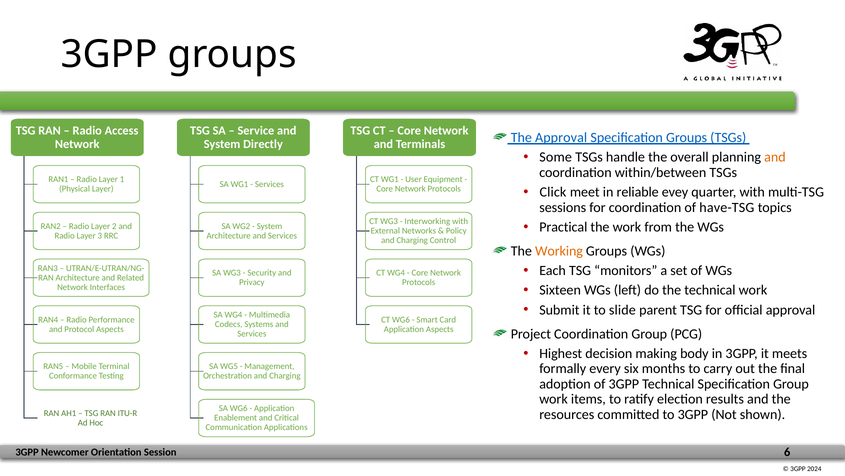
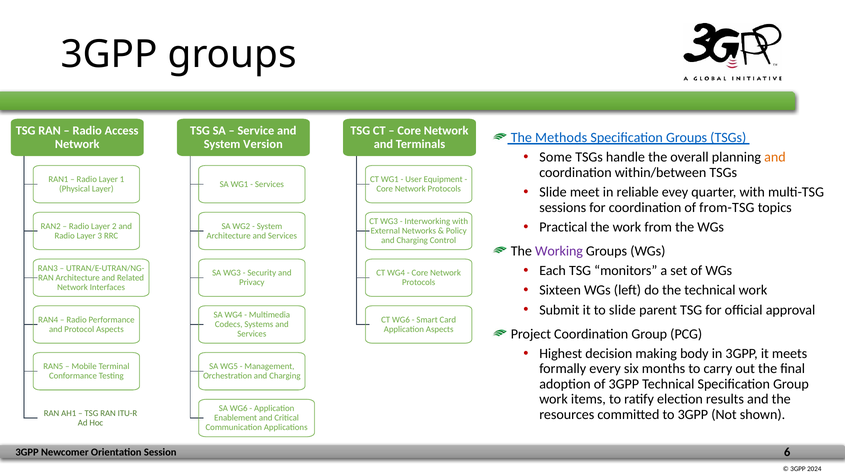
The Approval: Approval -> Methods (561, 137)
Directly: Directly -> Version (263, 144)
Click: Click -> Slide (553, 192)
have-TSG: have-TSG -> from-TSG (727, 207)
Working colour: orange -> purple (559, 251)
